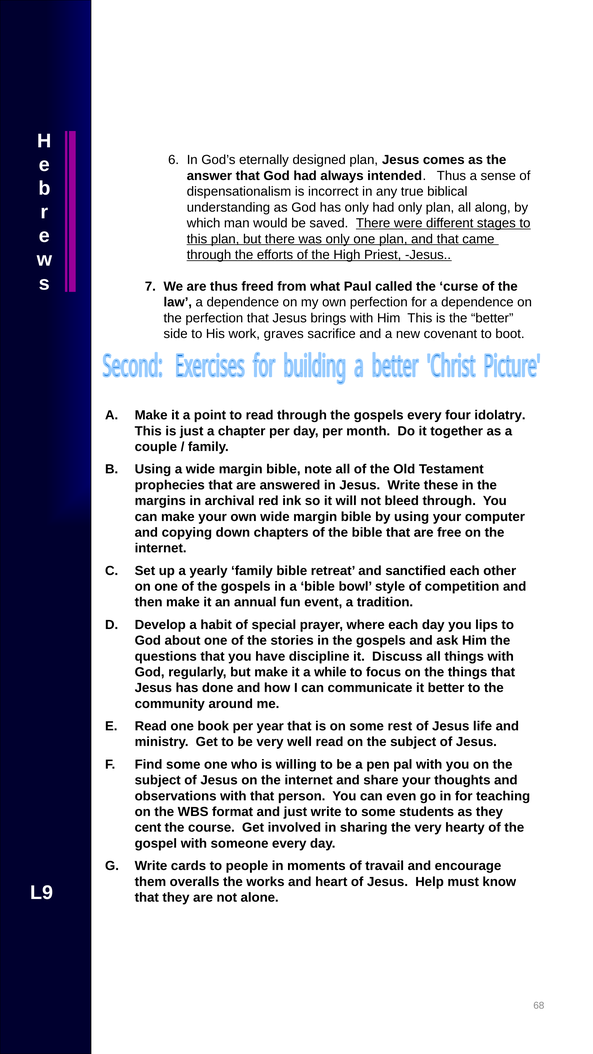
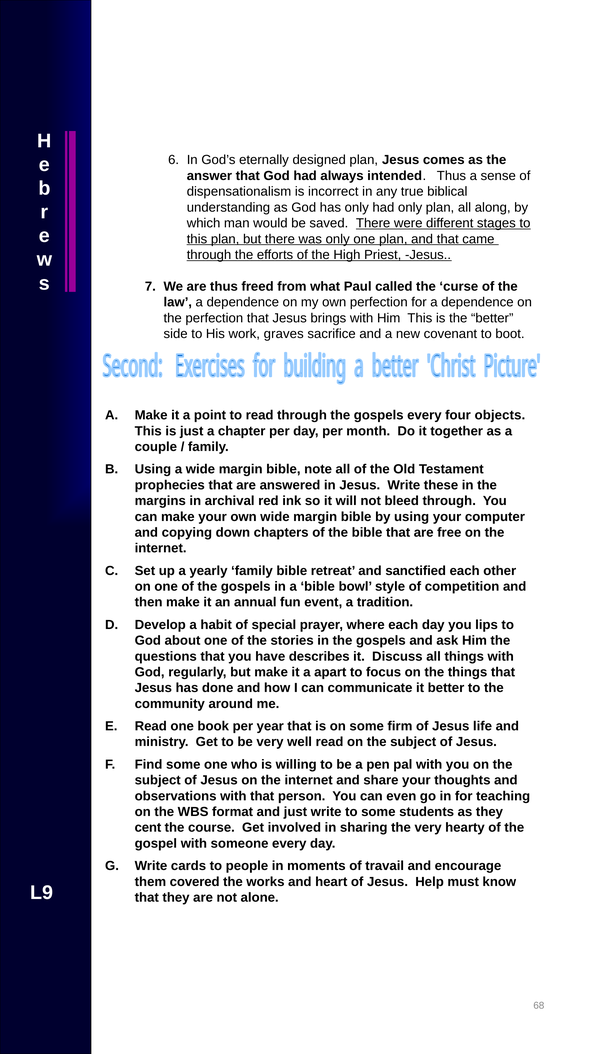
idolatry: idolatry -> objects (500, 415)
discipline: discipline -> describes (319, 656)
while: while -> apart (330, 672)
rest: rest -> firm (400, 726)
overalls: overalls -> covered (195, 882)
